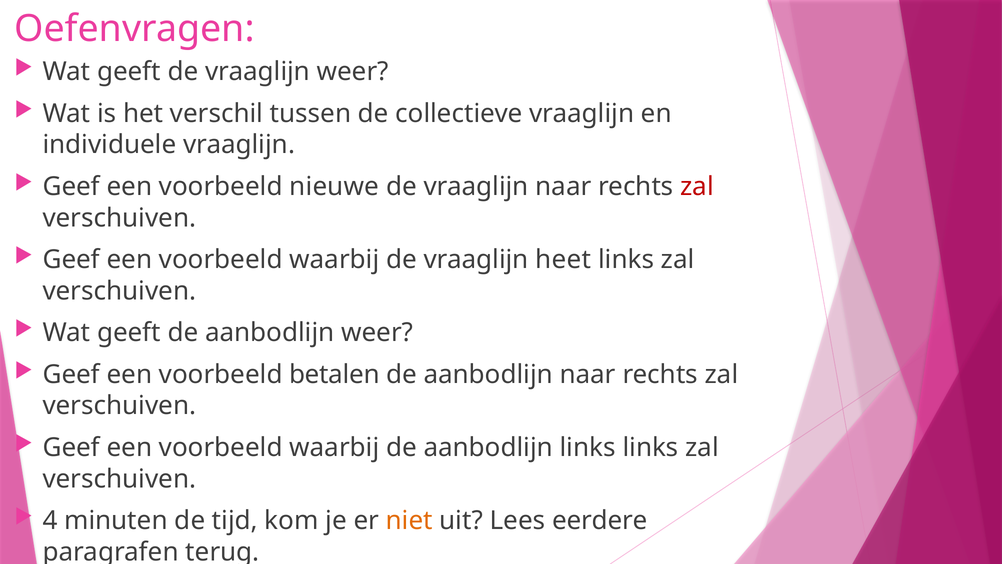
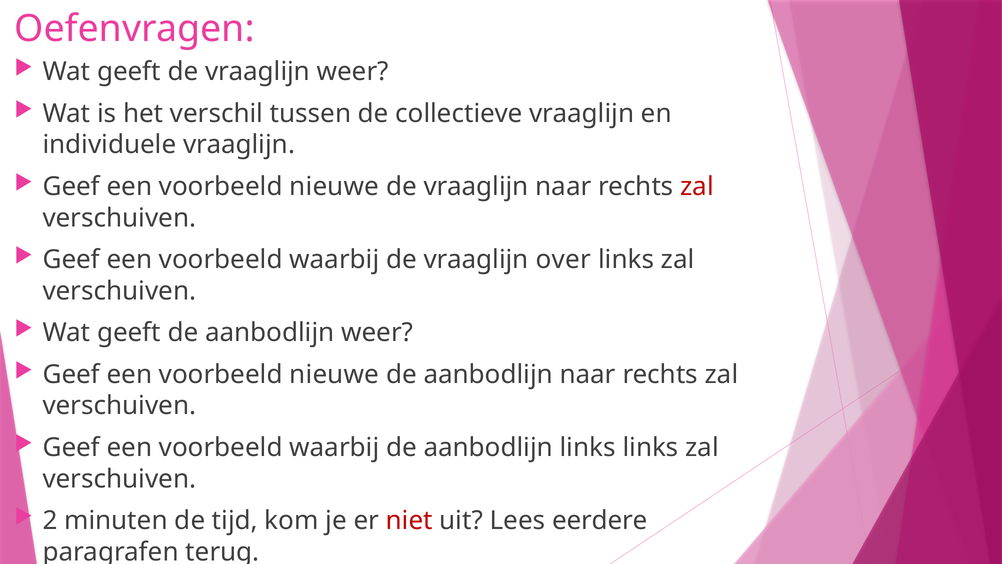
heet: heet -> over (563, 260)
betalen: betalen -> nieuwe (334, 374)
4: 4 -> 2 (50, 520)
niet colour: orange -> red (409, 520)
